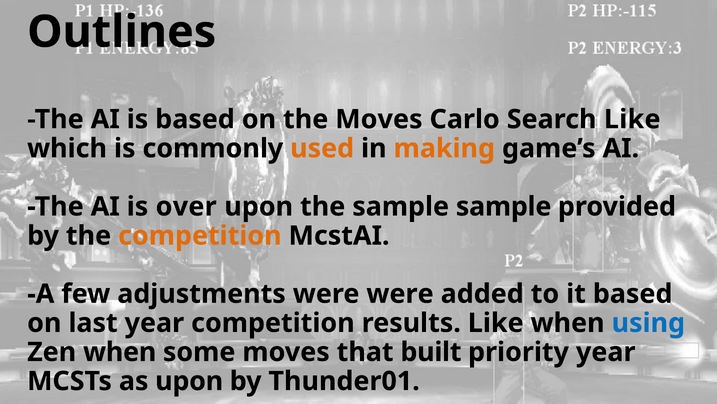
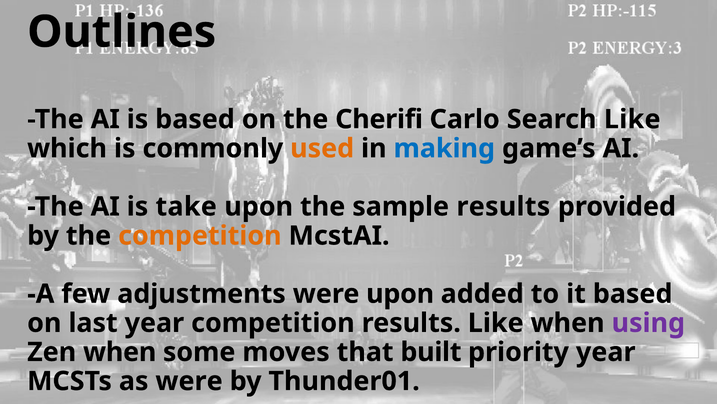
the Moves: Moves -> Cherifi (379, 119)
making colour: orange -> blue (444, 148)
over: over -> take (186, 206)
sample sample: sample -> results (503, 206)
were were: were -> upon (400, 293)
using colour: blue -> purple (648, 322)
as upon: upon -> were (189, 381)
